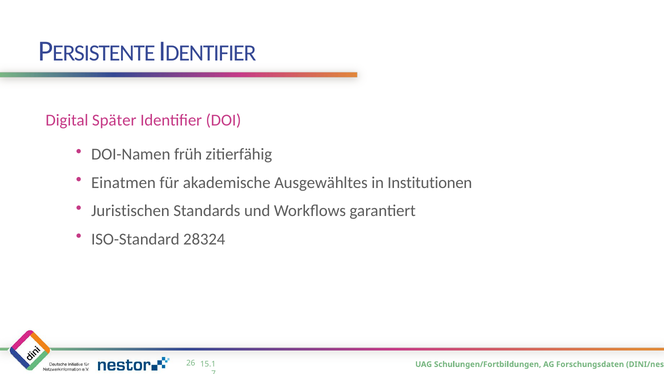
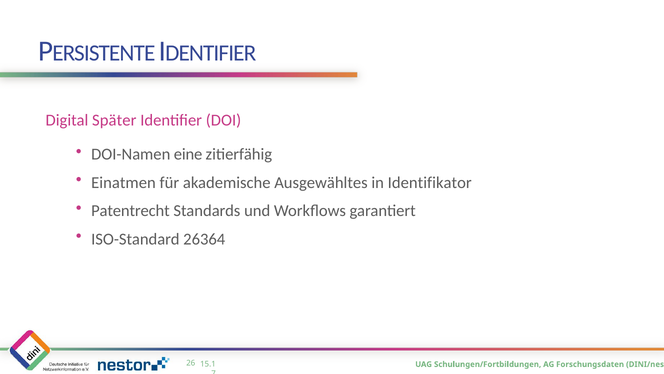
früh: früh -> eine (188, 154)
Institutionen: Institutionen -> Identifikator (430, 182)
Juristischen: Juristischen -> Patentrecht (130, 211)
28324: 28324 -> 26364 (204, 239)
